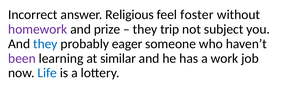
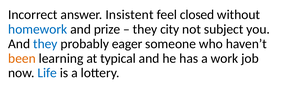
Religious: Religious -> Insistent (129, 15)
foster: foster -> closed (197, 15)
homework colour: purple -> blue (38, 29)
trip: trip -> city (170, 29)
been colour: purple -> orange (22, 59)
similar: similar -> typical (118, 59)
